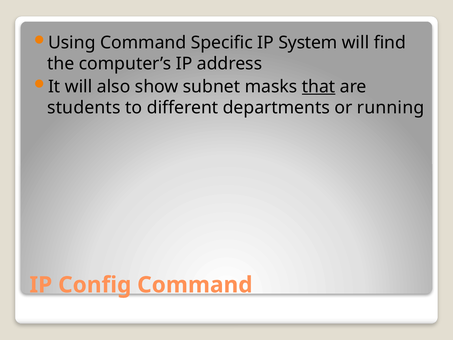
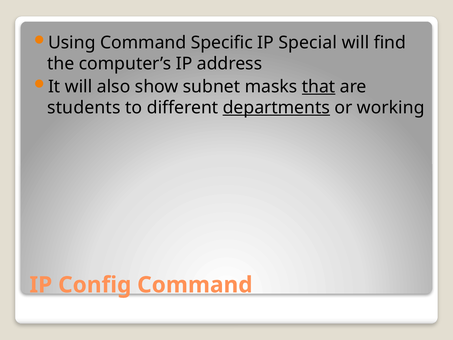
System: System -> Special (308, 43)
departments underline: none -> present (276, 108)
running: running -> working (391, 108)
